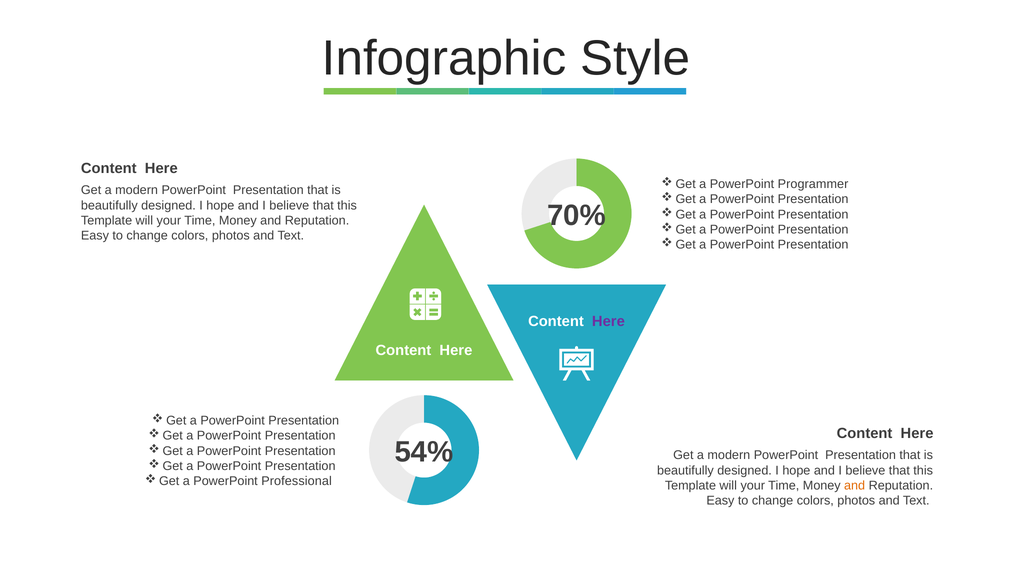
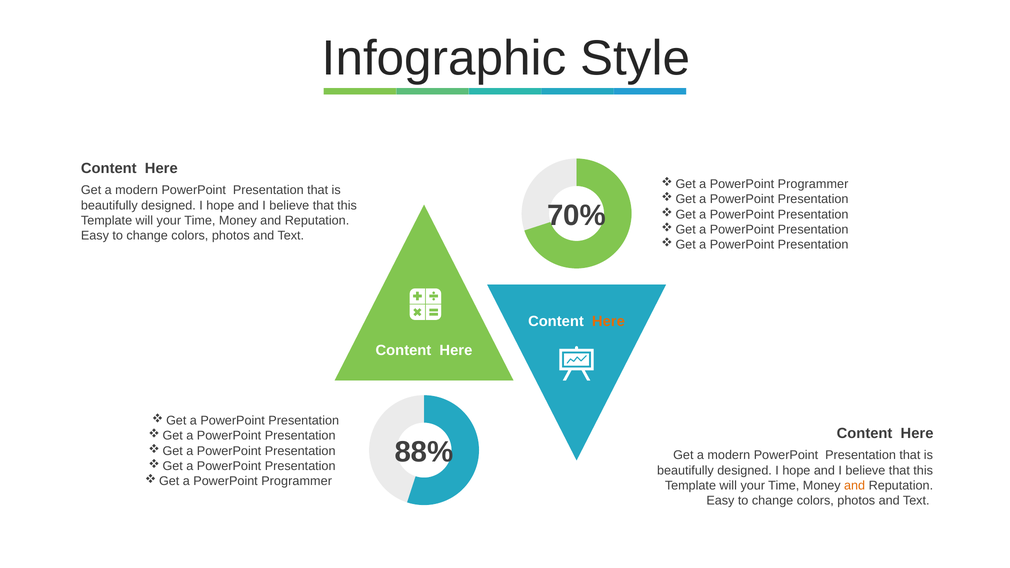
Here colour: purple -> orange (608, 322)
54%: 54% -> 88% (424, 452)
Professional: Professional -> Programmer (297, 481)
